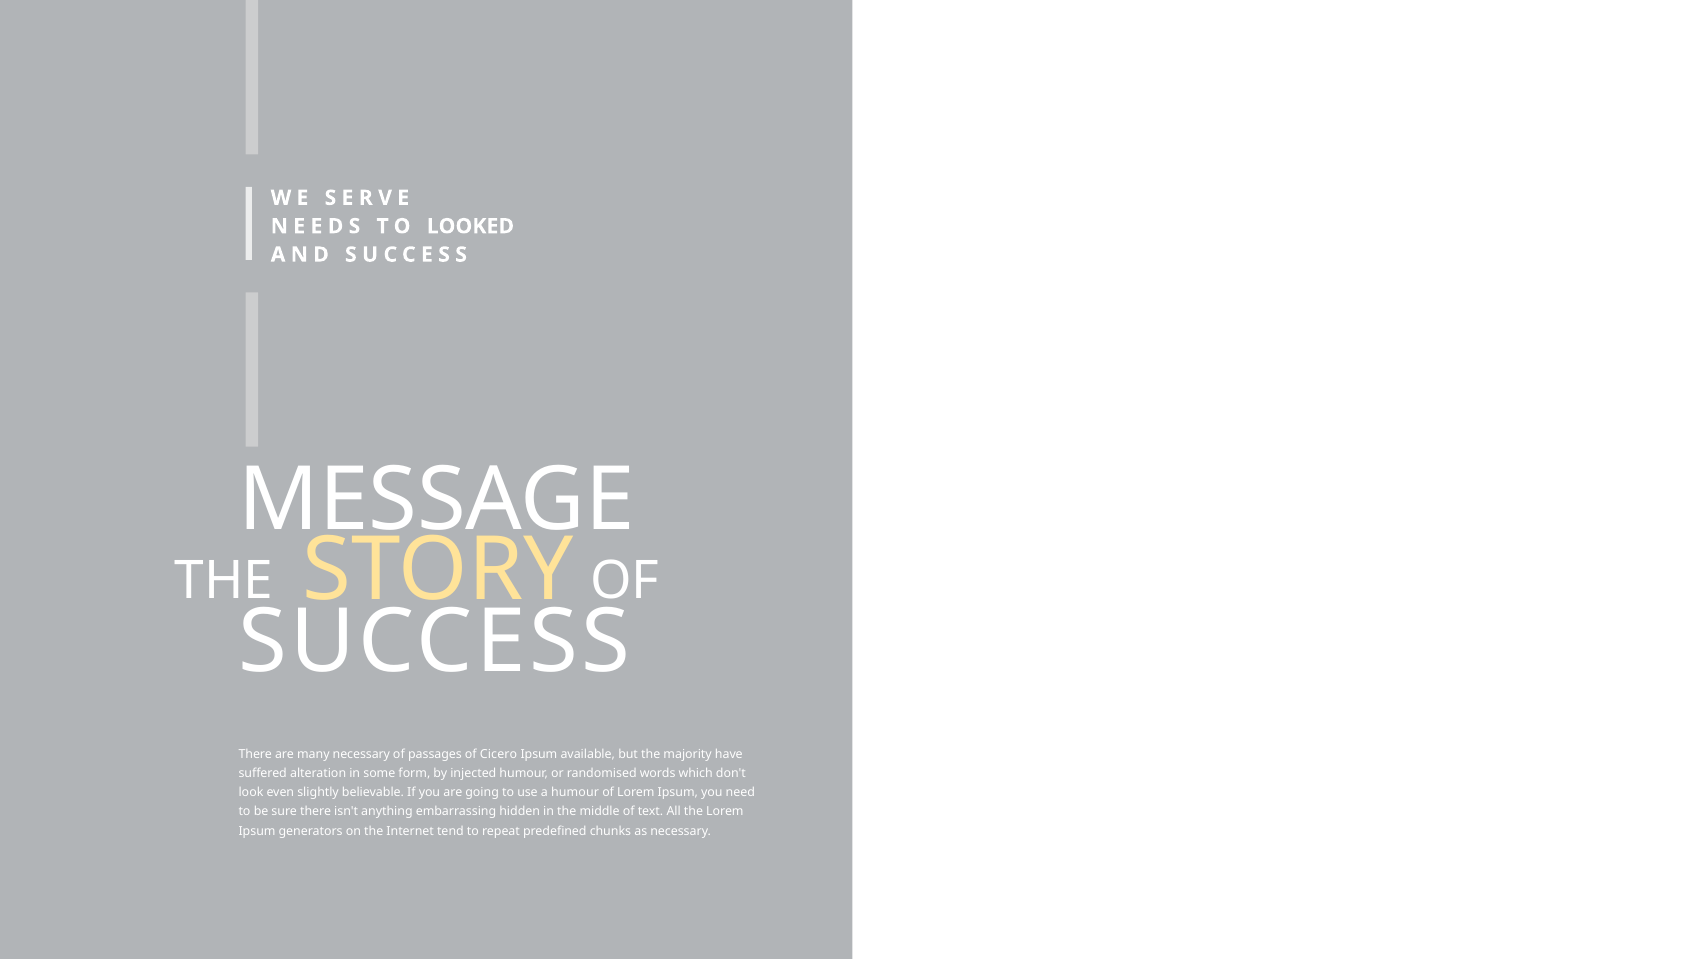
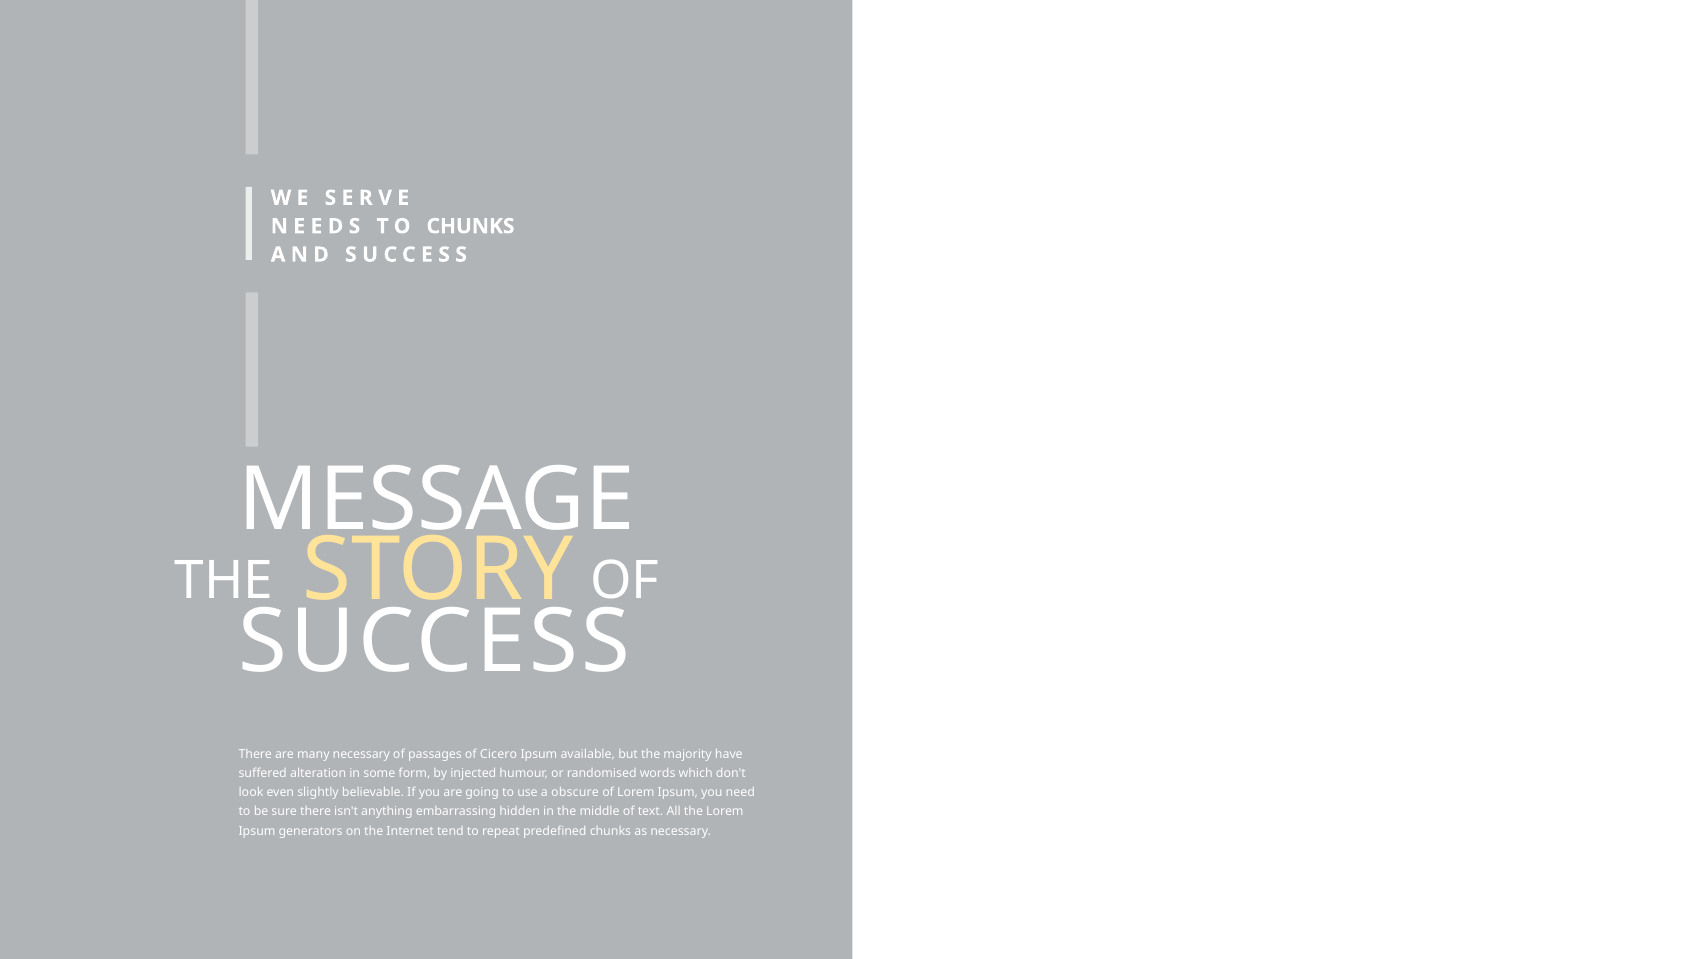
TO LOOKED: LOOKED -> CHUNKS (470, 226)
a humour: humour -> obscure (575, 793)
